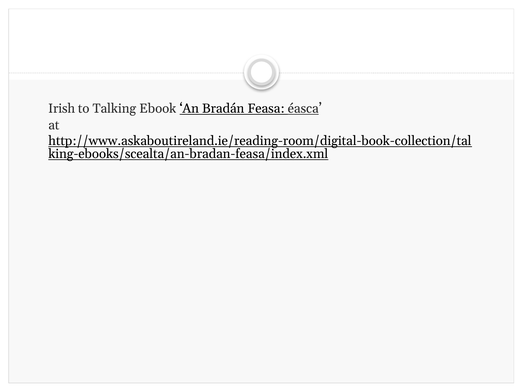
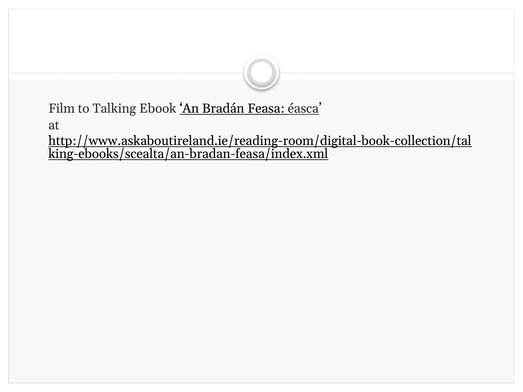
Irish: Irish -> Film (62, 109)
